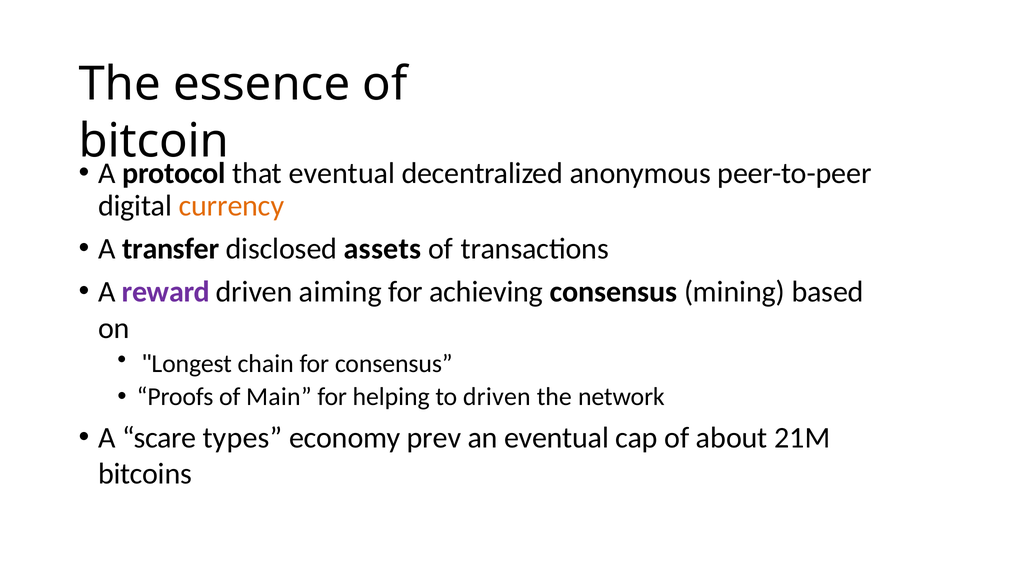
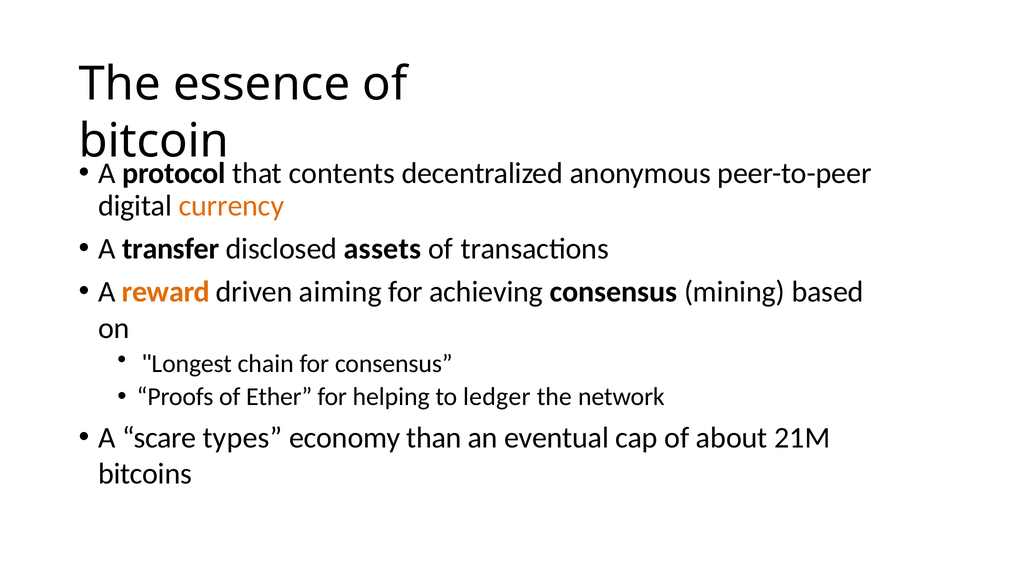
that eventual: eventual -> contents (342, 173)
reward colour: purple -> orange (166, 292)
Main: Main -> Ether (279, 397)
to driven: driven -> ledger (497, 397)
prev: prev -> than (434, 438)
